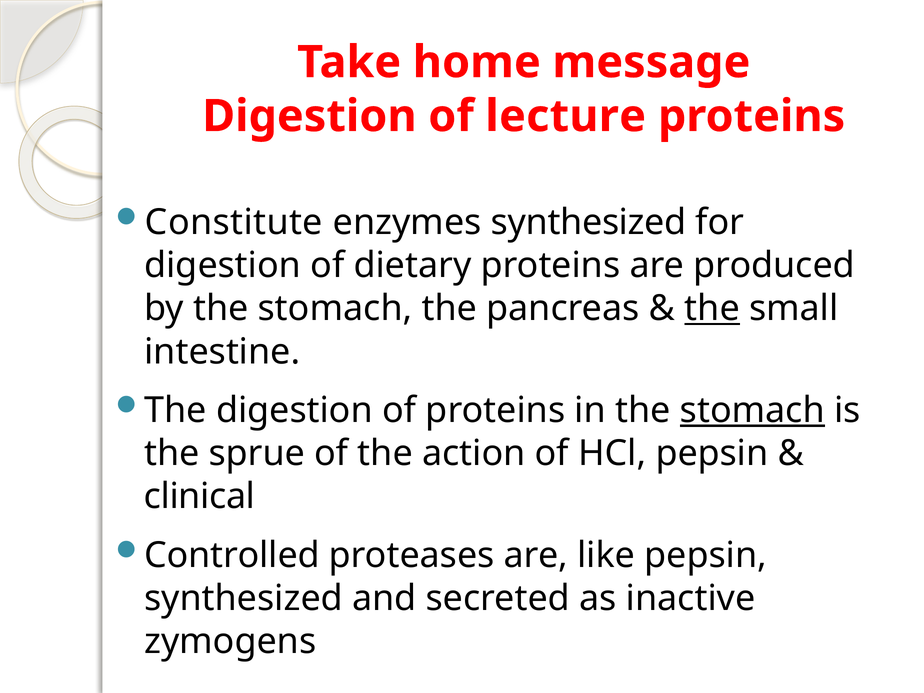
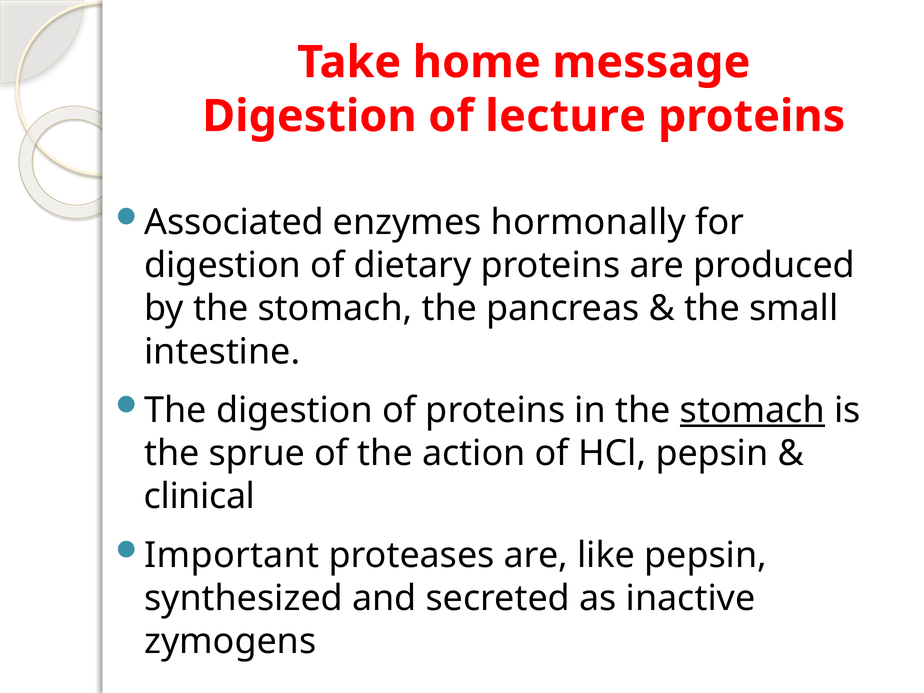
Constitute: Constitute -> Associated (234, 222)
enzymes synthesized: synthesized -> hormonally (588, 222)
the underline: present -> none (712, 309)
Controlled: Controlled -> Important (232, 555)
